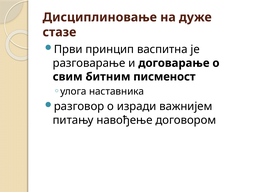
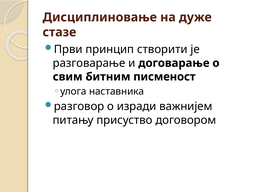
васпитна: васпитна -> створити (162, 49)
навођење: навођење -> присуство (125, 120)
